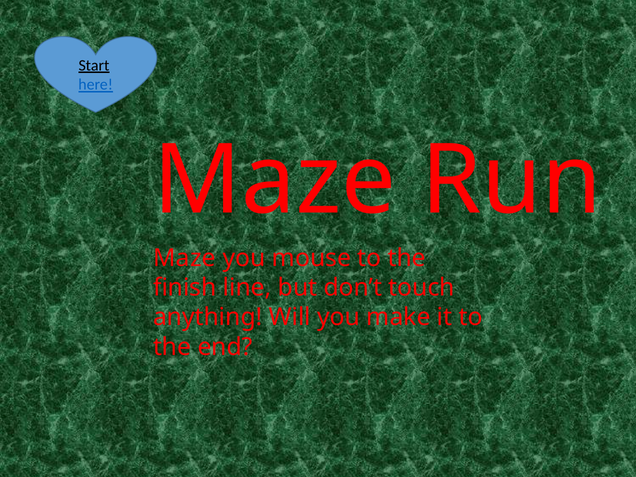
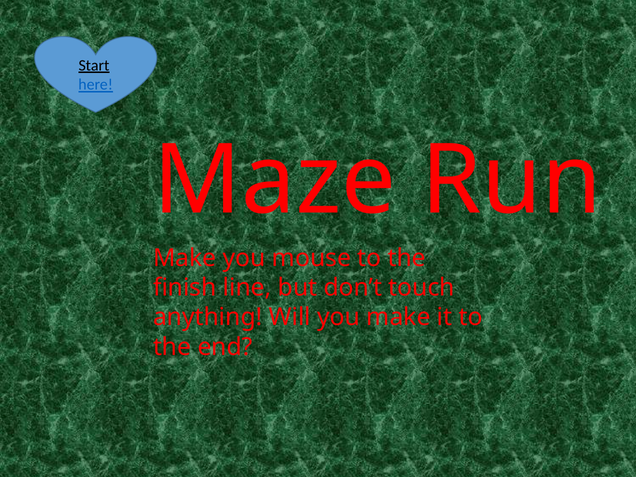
Maze: Maze -> Make (185, 258)
